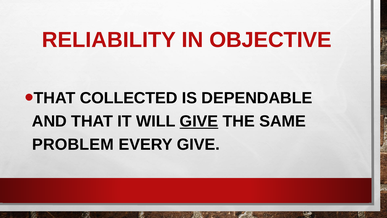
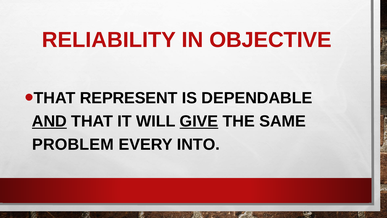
COLLECTED: COLLECTED -> REPRESENT (129, 98)
AND underline: none -> present (49, 121)
EVERY GIVE: GIVE -> INTO (198, 144)
